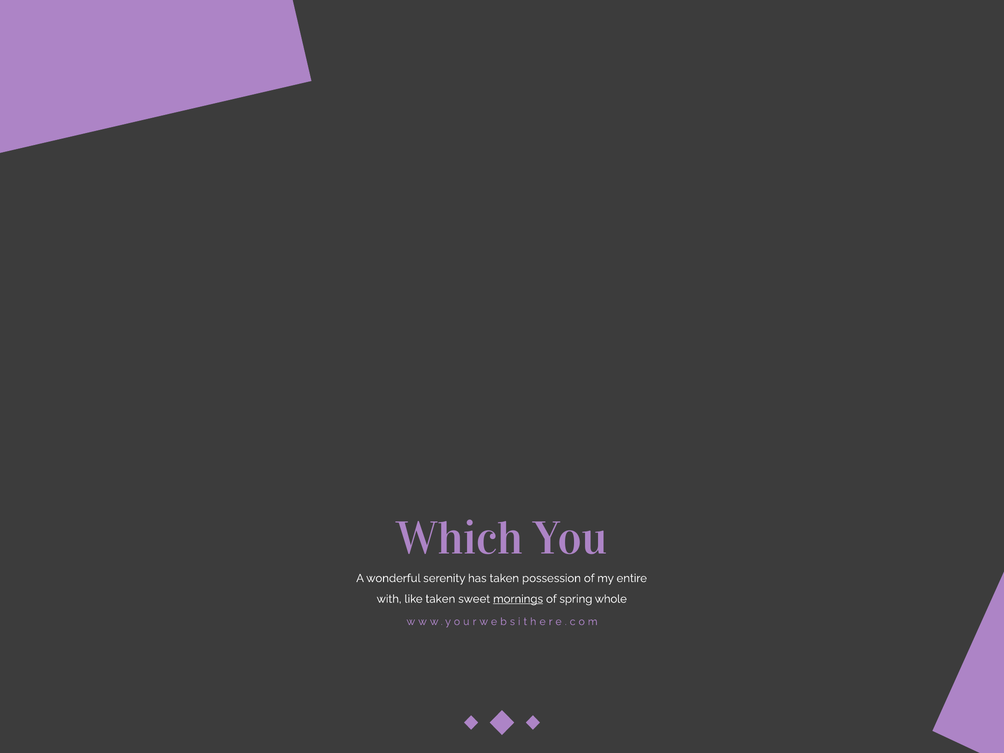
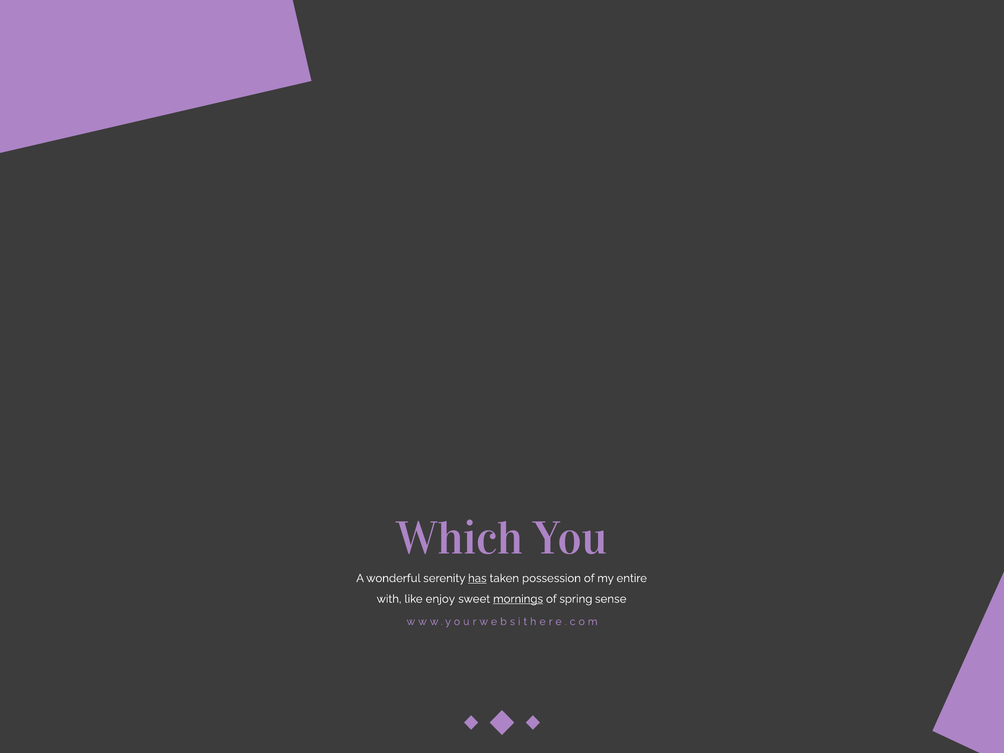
has underline: none -> present (477, 578)
like taken: taken -> enjoy (440, 599)
whole: whole -> sense (611, 599)
